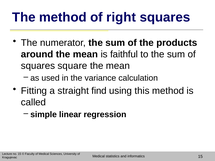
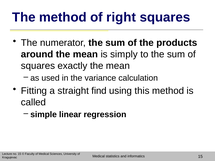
faithful: faithful -> simply (124, 54)
square: square -> exactly (72, 66)
